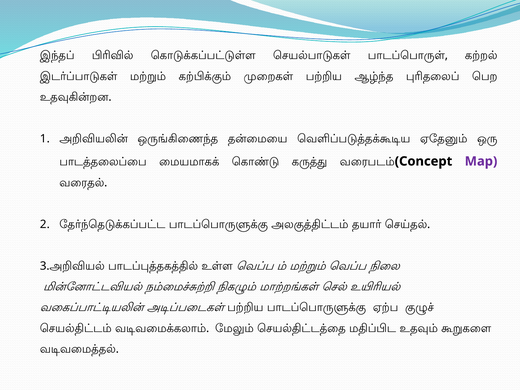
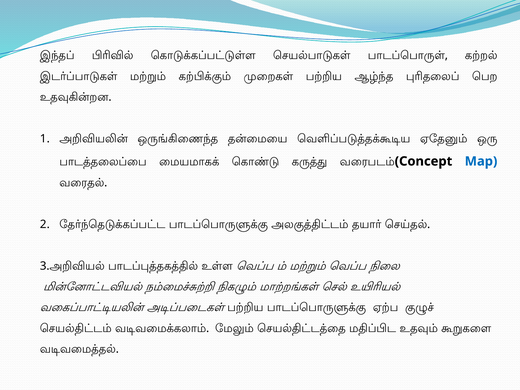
Map colour: purple -> blue (481, 161)
